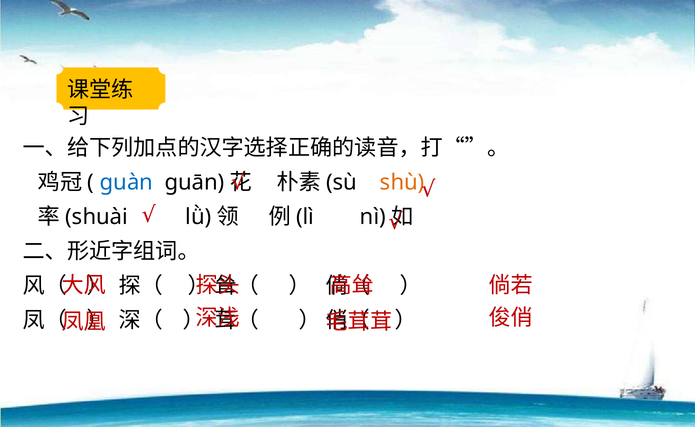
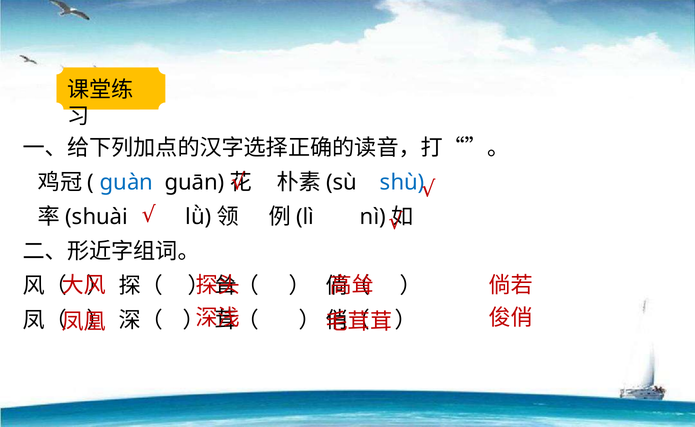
shù colour: orange -> blue (402, 182)
